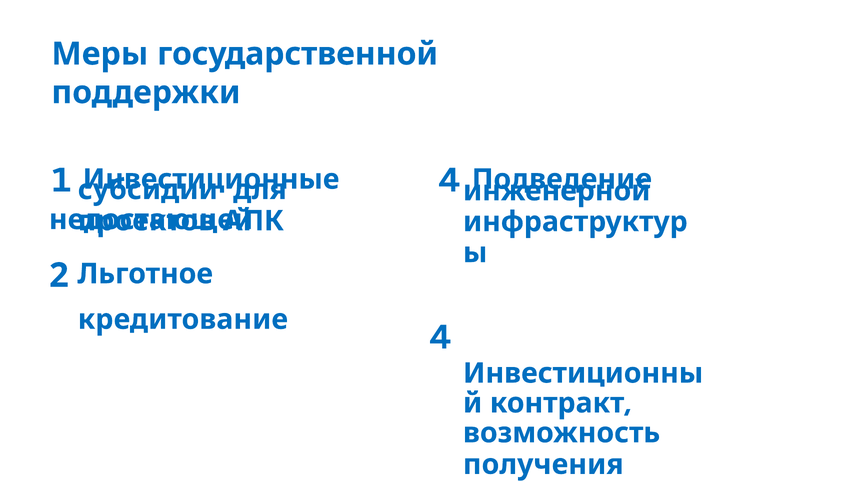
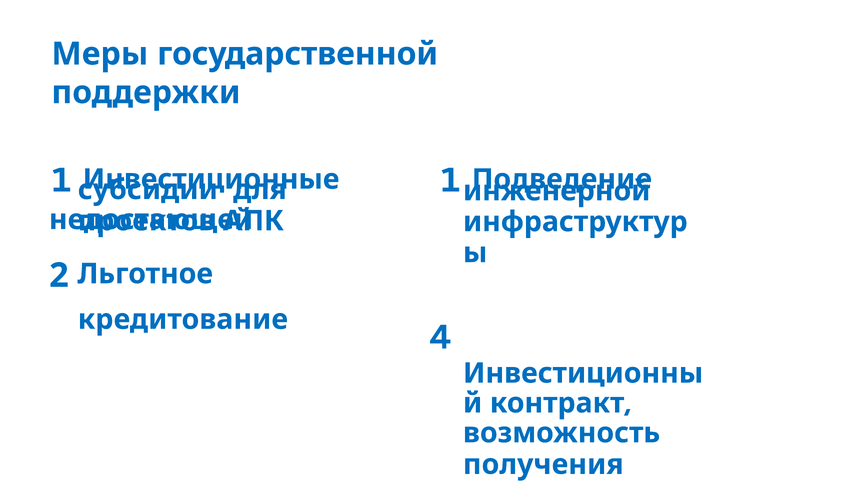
4: 4 -> 1 (450, 180)
